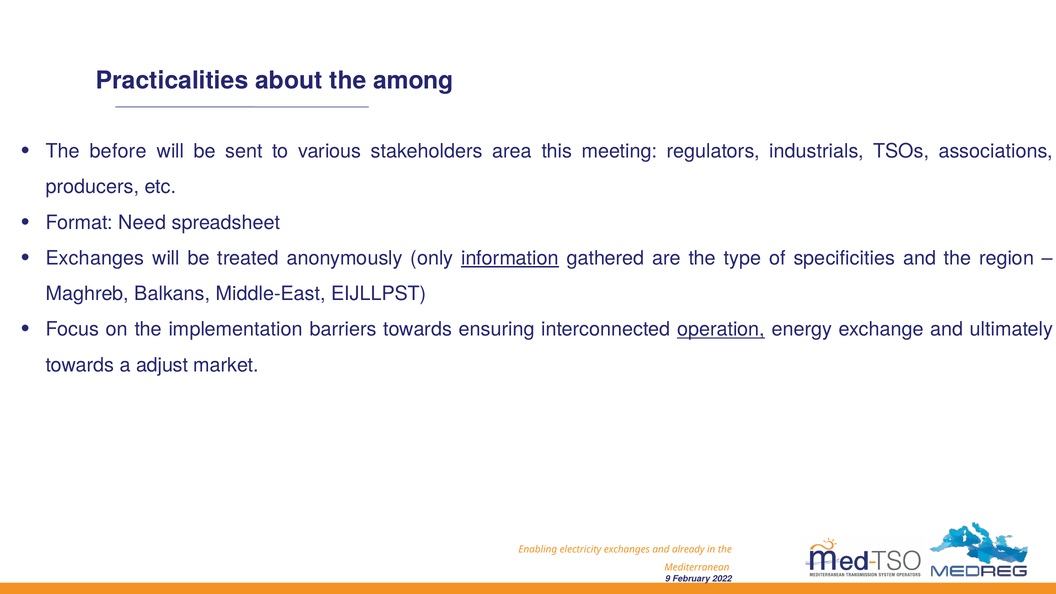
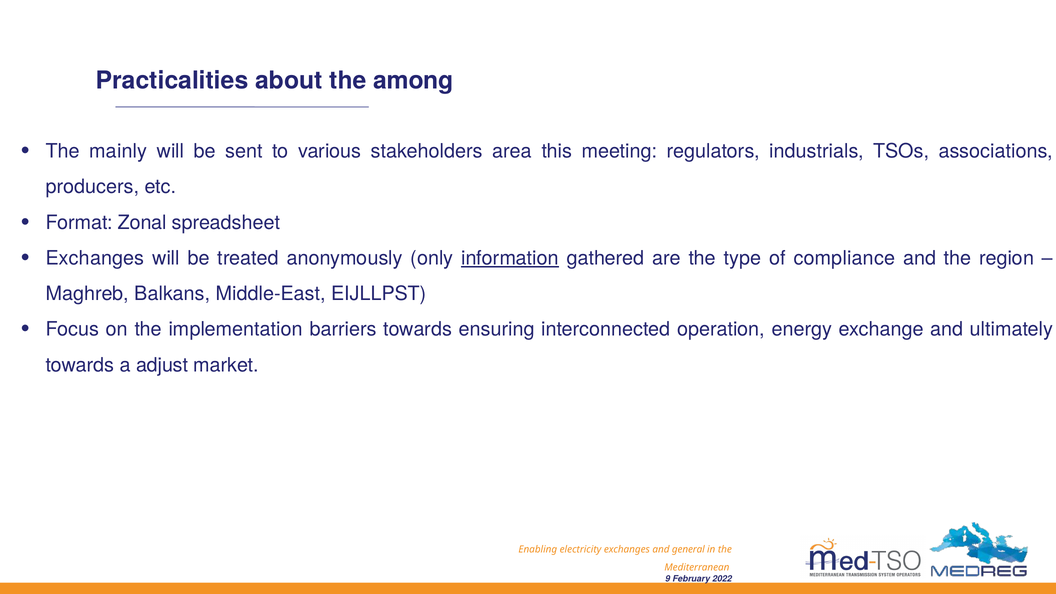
before: before -> mainly (118, 151)
Need: Need -> Zonal (142, 223)
specificities: specificities -> compliance (844, 258)
operation underline: present -> none (721, 329)
already: already -> general (688, 550)
